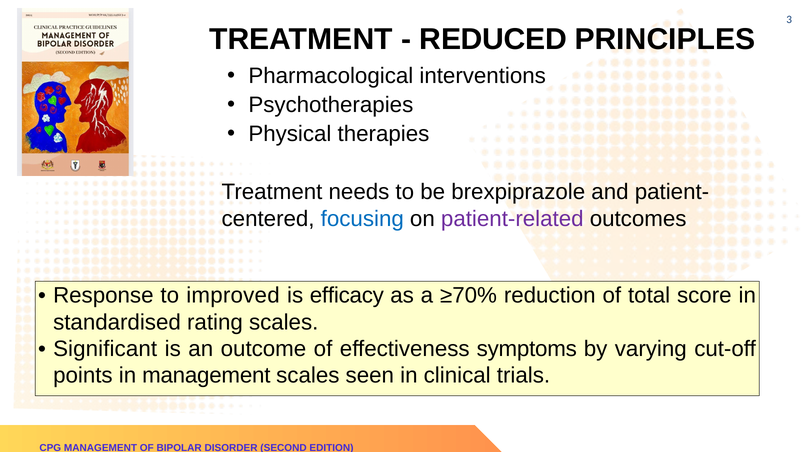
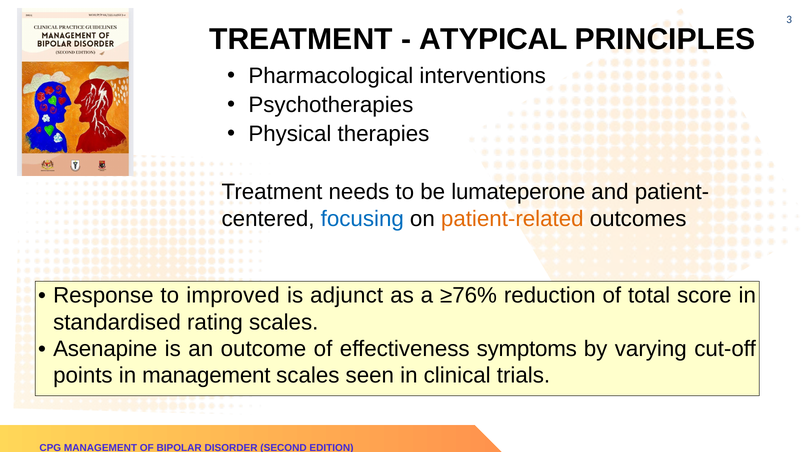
REDUCED: REDUCED -> ATYPICAL (493, 39)
brexpiprazole: brexpiprazole -> lumateperone (518, 192)
patient-related colour: purple -> orange (512, 219)
efficacy: efficacy -> adjunct (347, 296)
≥70%: ≥70% -> ≥76% (469, 296)
Significant: Significant -> Asenapine (105, 349)
